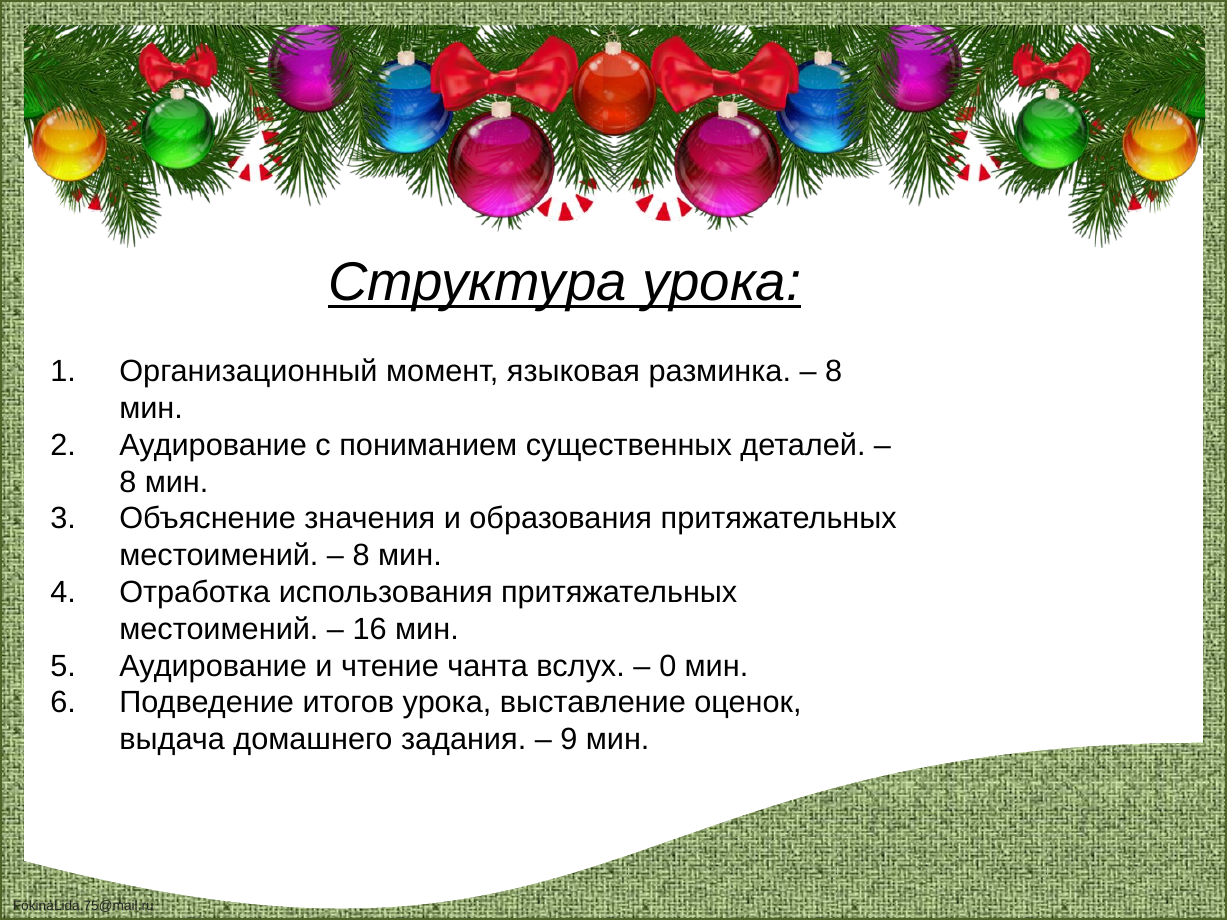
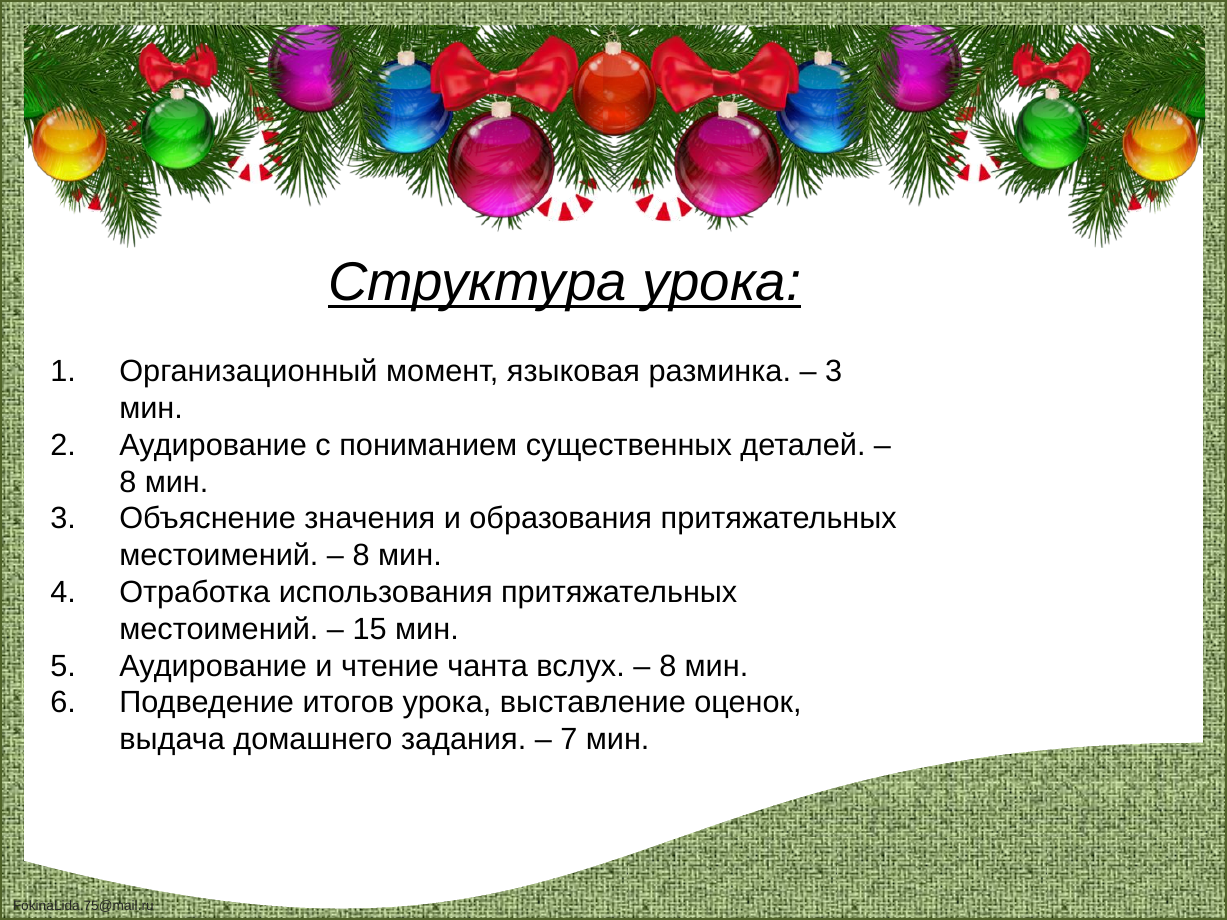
8: 8 -> 3 (834, 372)
16: 16 -> 15 (370, 629)
0: 0 -> 8 (668, 666)
9: 9 -> 7 (569, 740)
